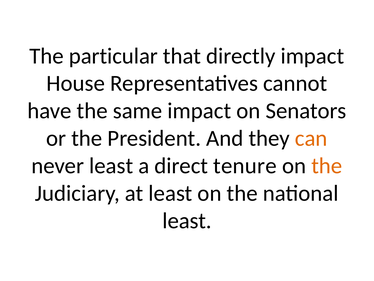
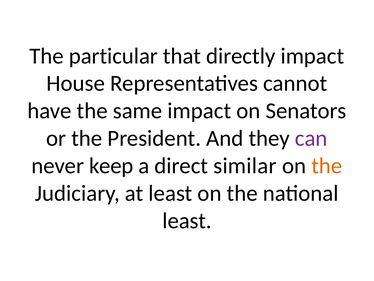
can colour: orange -> purple (311, 138)
never least: least -> keep (111, 166)
tenure: tenure -> similar (245, 166)
